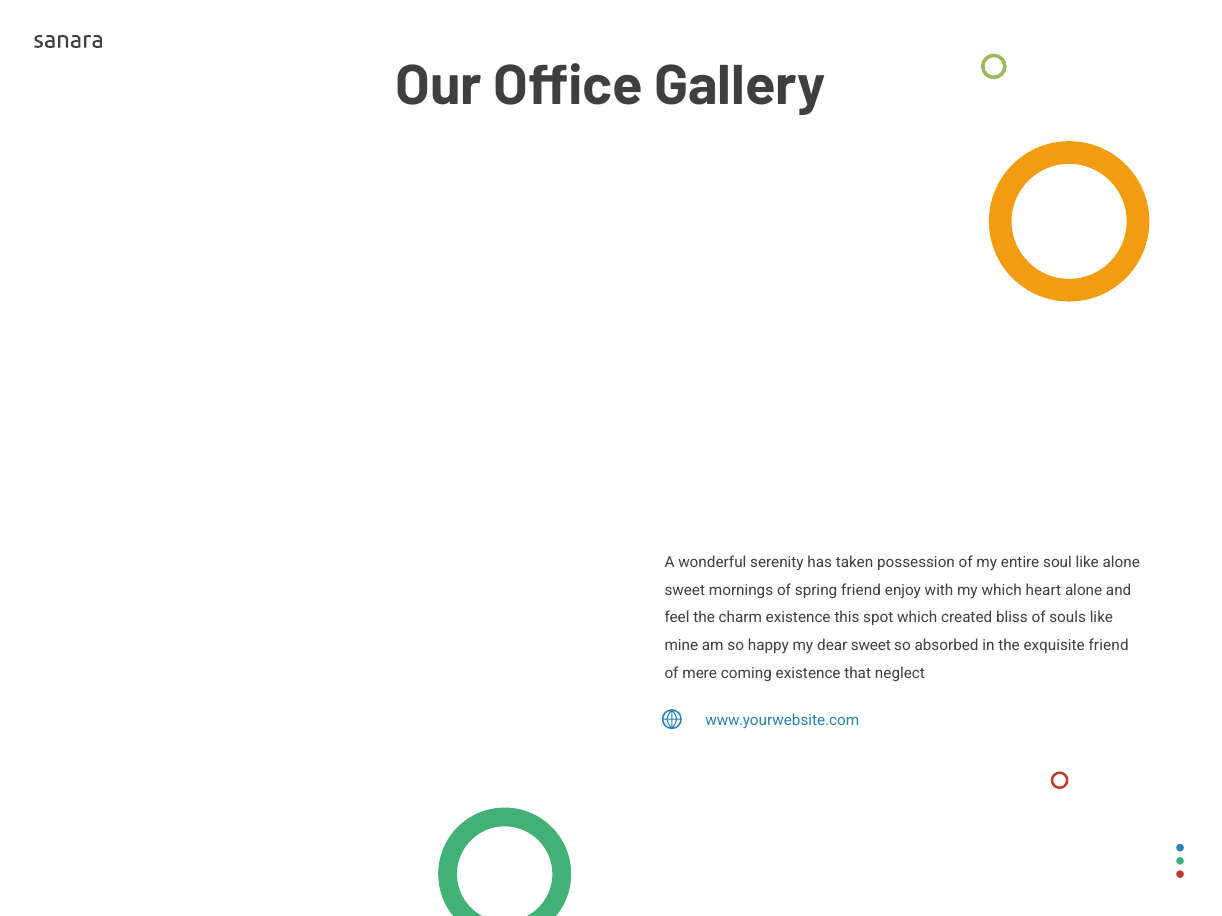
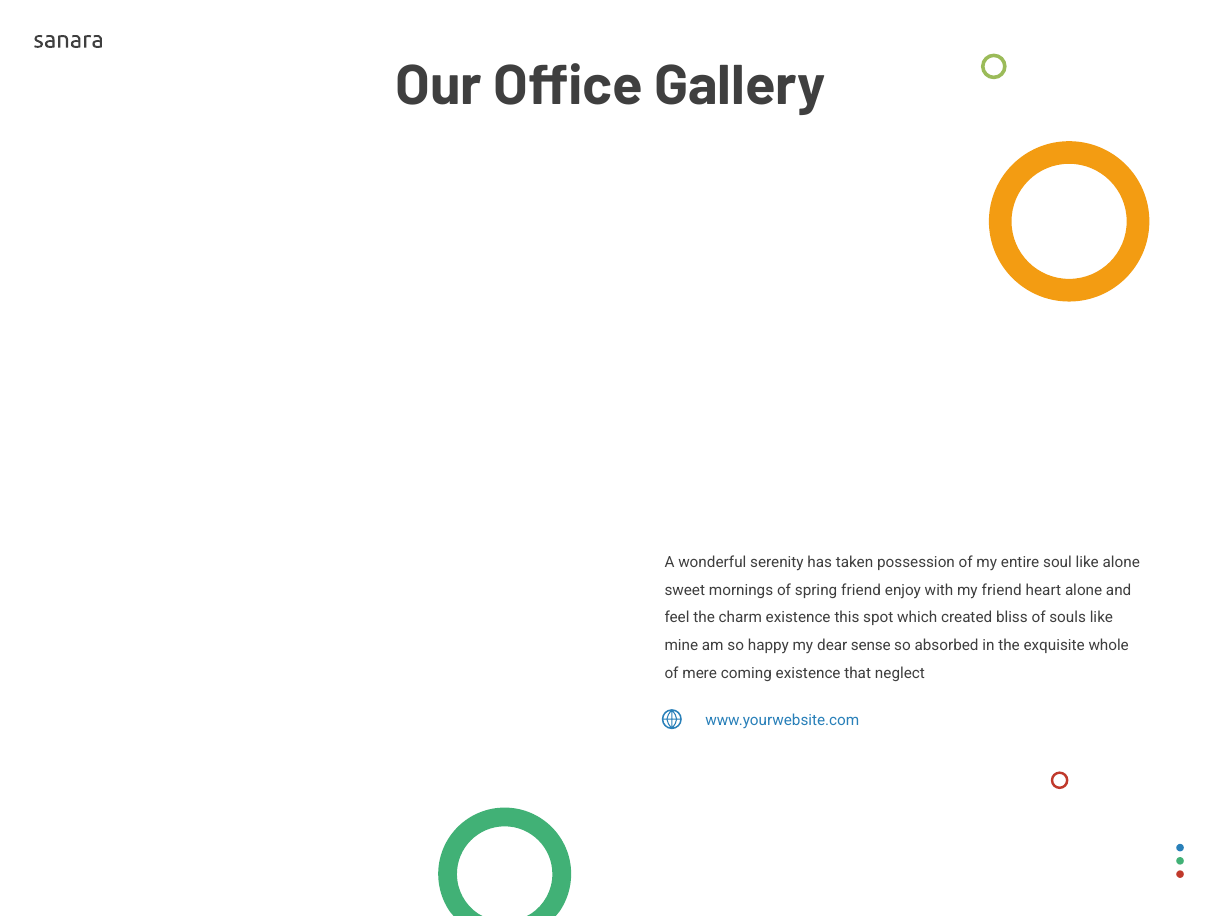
my which: which -> friend (1002, 591)
dear sweet: sweet -> sense (871, 646)
exquisite friend: friend -> whole (1109, 646)
